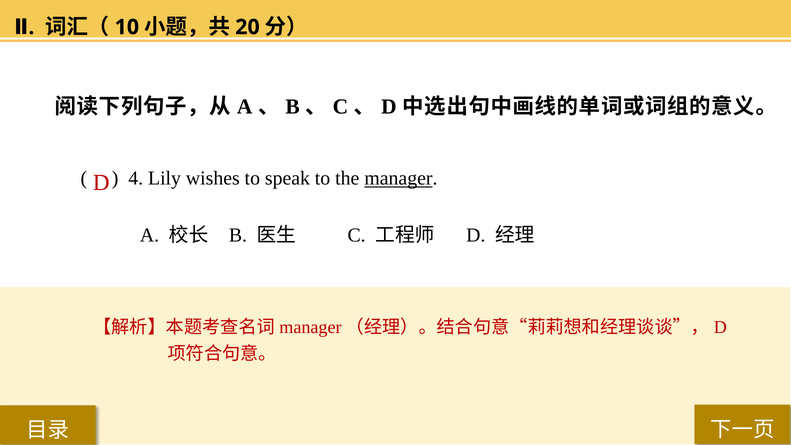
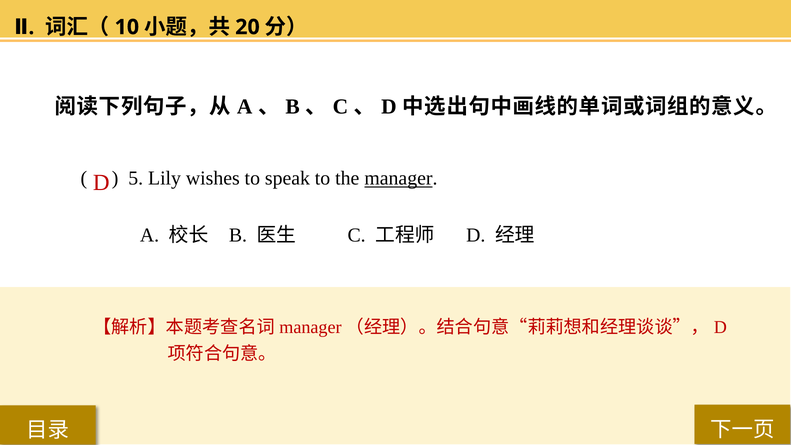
4: 4 -> 5 (136, 178)
